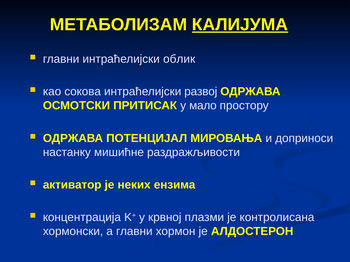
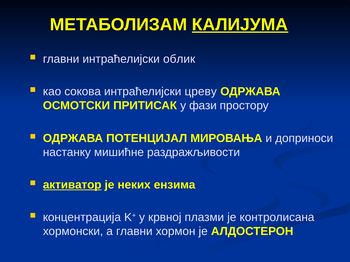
развој: развој -> цреву (201, 92)
мало: мало -> фази (203, 106)
активатор underline: none -> present (72, 185)
